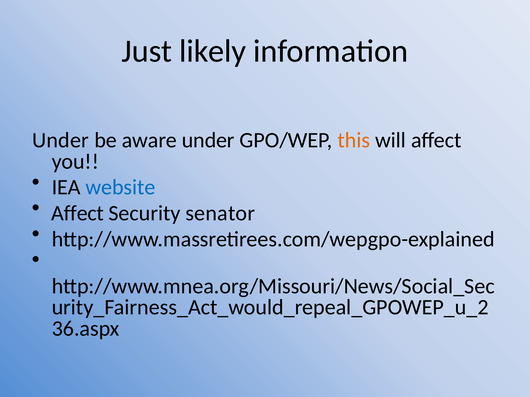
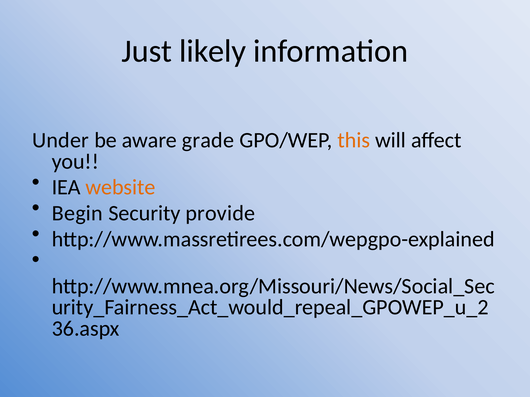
aware under: under -> grade (208, 141)
website colour: blue -> orange (120, 188)
Affect: Affect -> Begin (77, 213)
senator: senator -> provide (220, 213)
